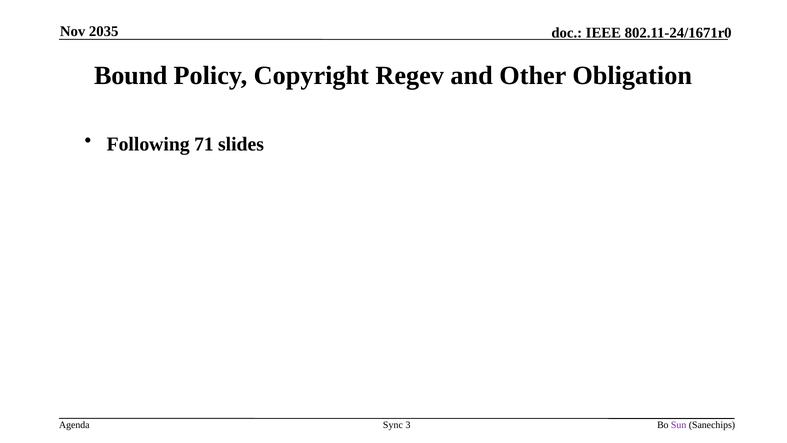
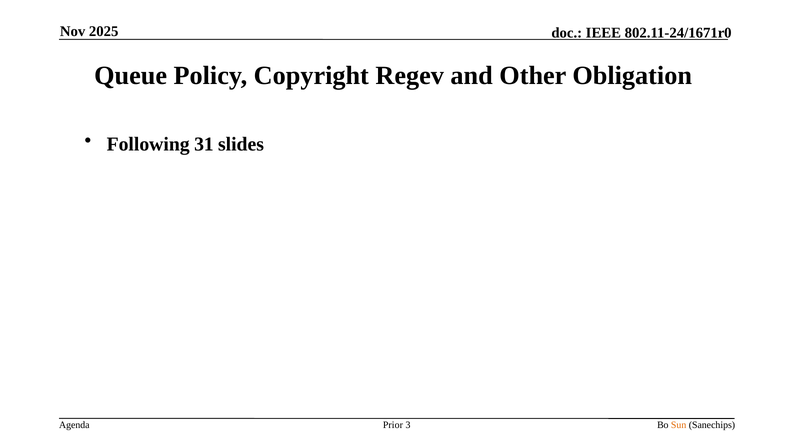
2035: 2035 -> 2025 (104, 31)
Bound: Bound -> Queue (131, 76)
71: 71 -> 31 (204, 144)
Sync: Sync -> Prior (393, 425)
Sun colour: purple -> orange (679, 425)
